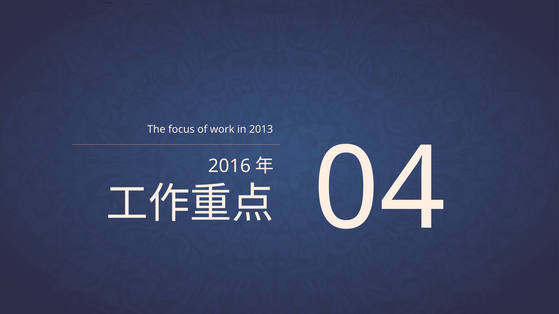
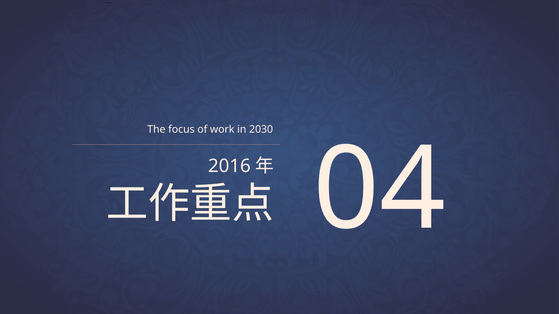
2013: 2013 -> 2030 (261, 130)
